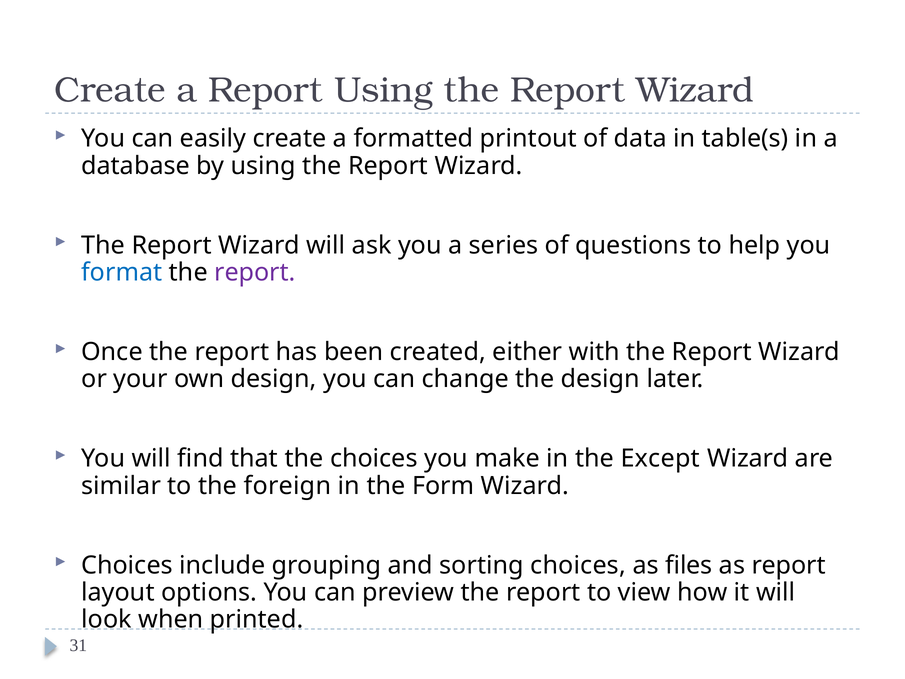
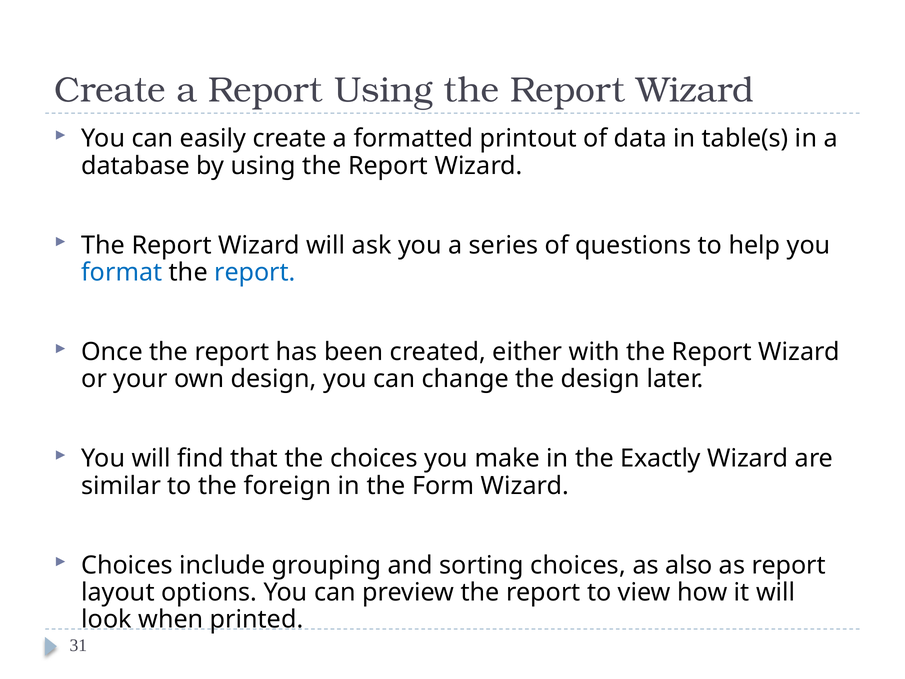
report colour: purple -> blue (255, 272)
Except: Except -> Exactly (661, 458)
files: files -> also (689, 565)
